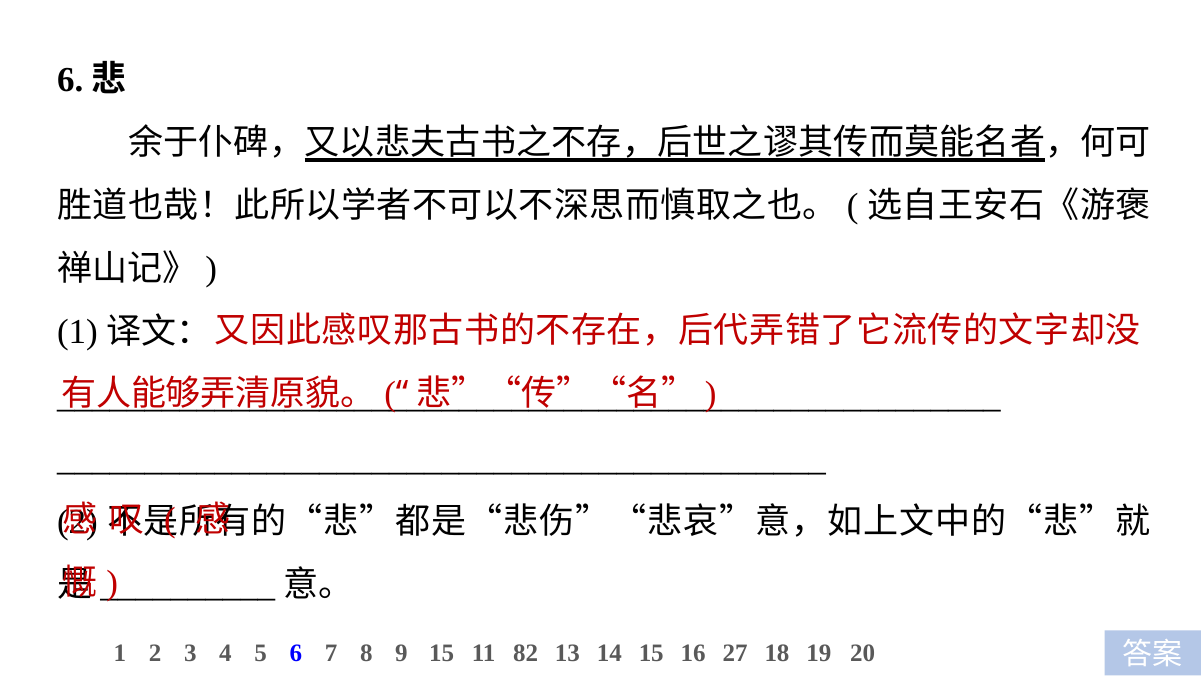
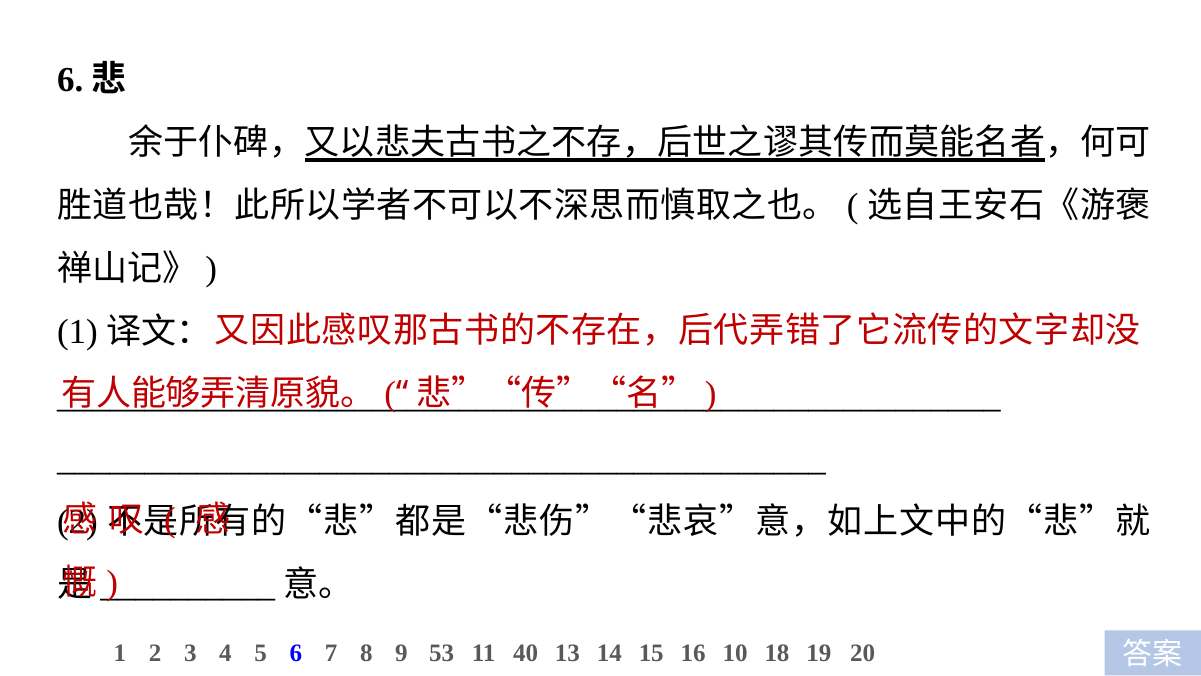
9 15: 15 -> 53 (442, 653)
82: 82 -> 40 (526, 653)
27: 27 -> 10 (735, 653)
